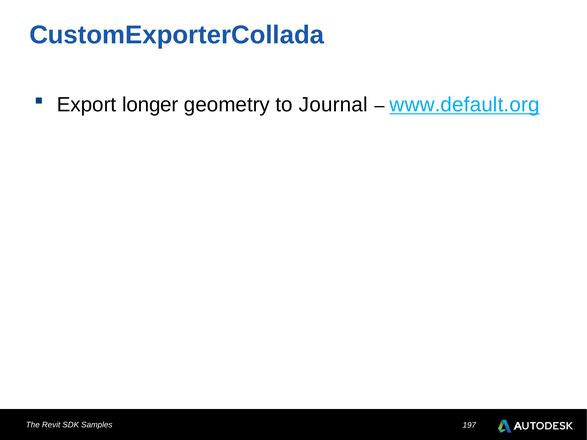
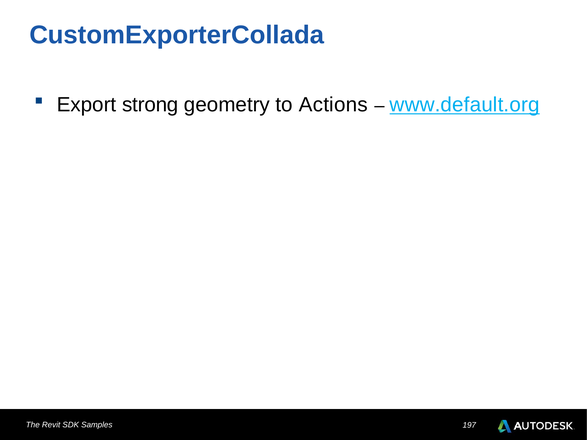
longer: longer -> strong (150, 105)
Journal: Journal -> Actions (333, 105)
